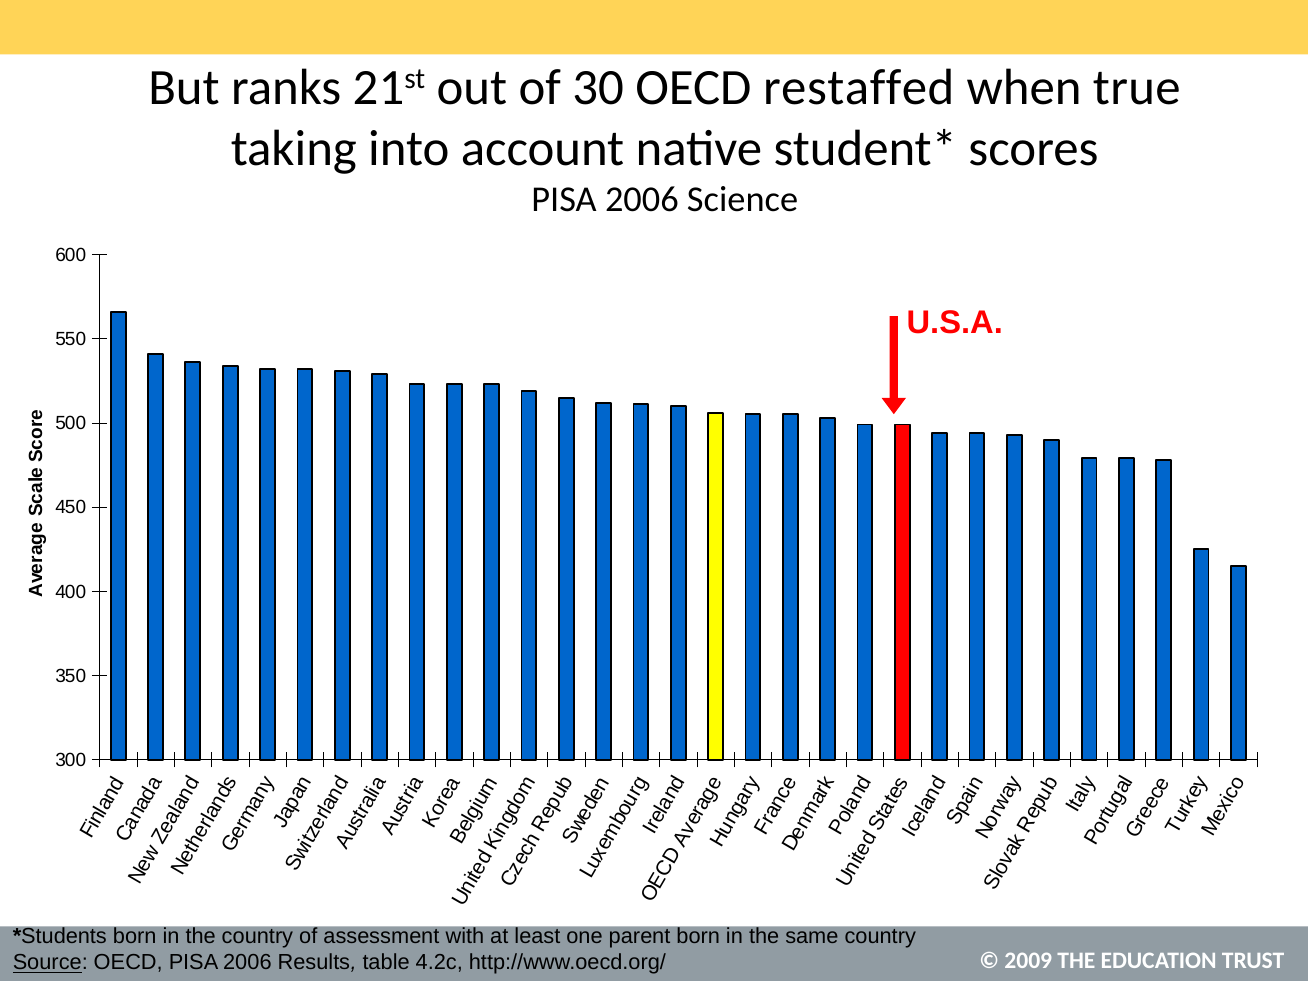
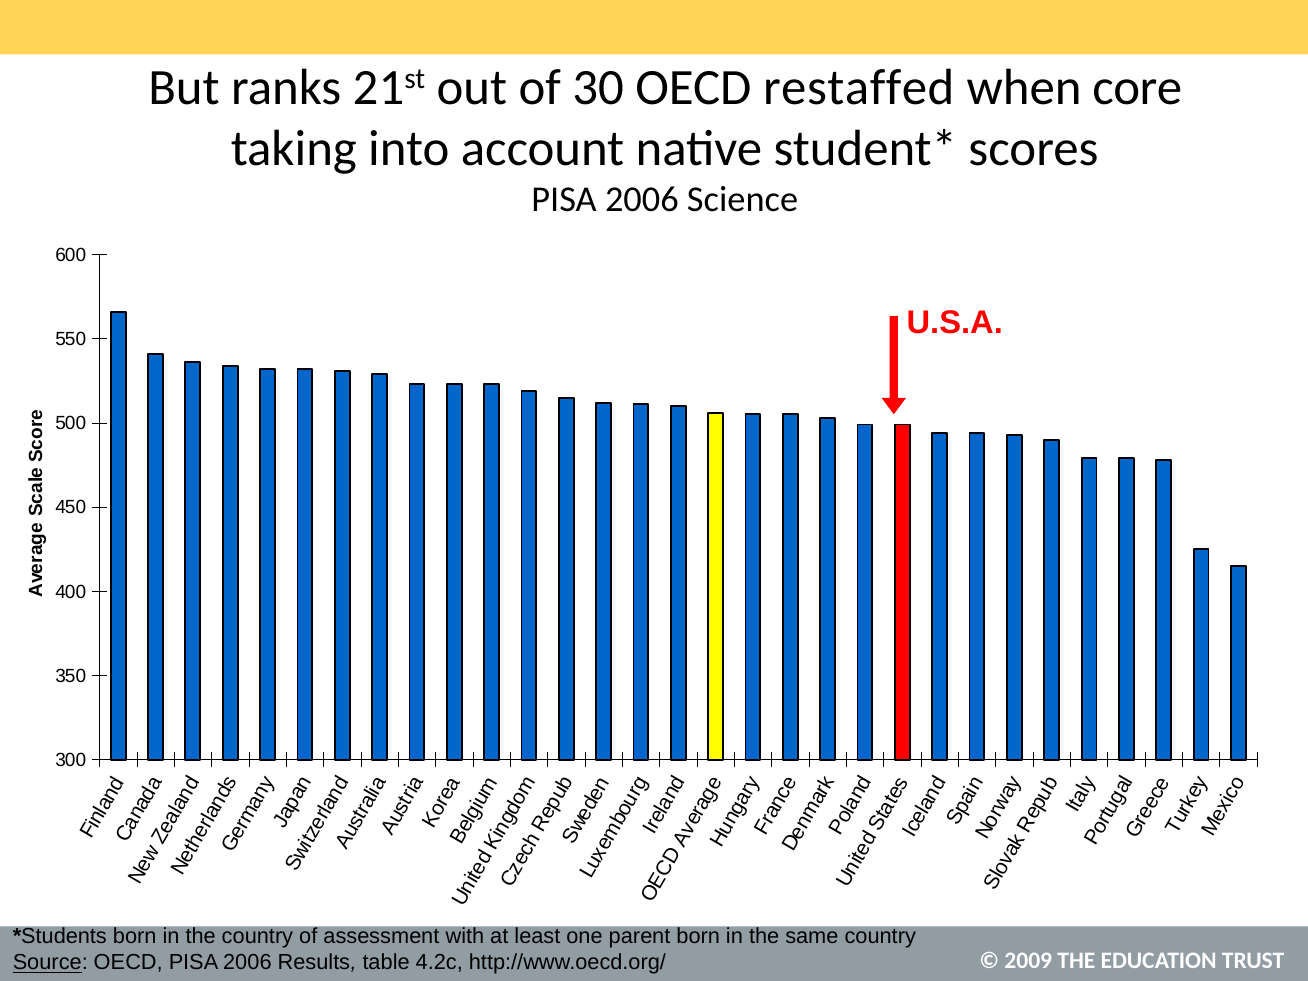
true: true -> core (1137, 87)
